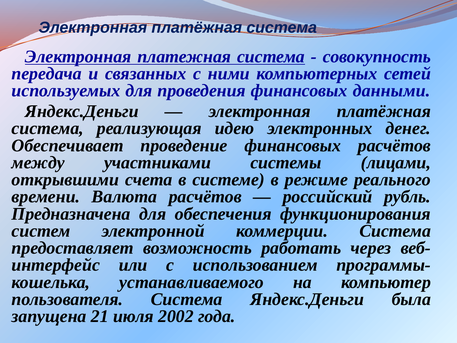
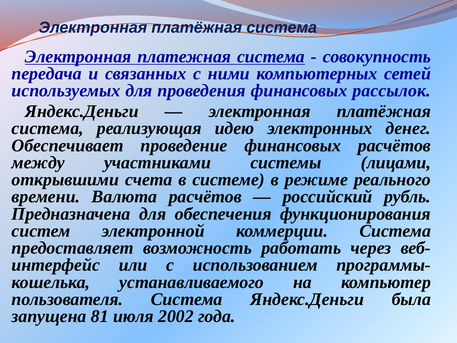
данными: данными -> рассылок (392, 91)
21: 21 -> 81 (100, 316)
